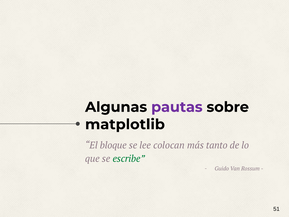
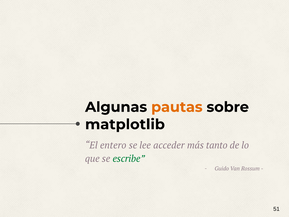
pautas colour: purple -> orange (177, 107)
bloque: bloque -> entero (113, 145)
colocan: colocan -> acceder (169, 145)
